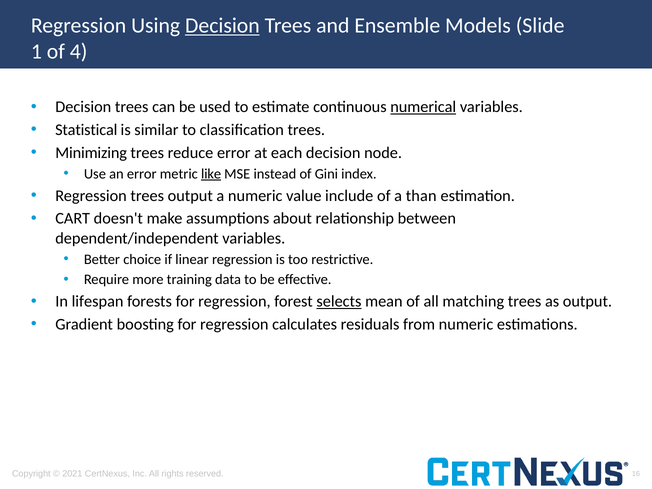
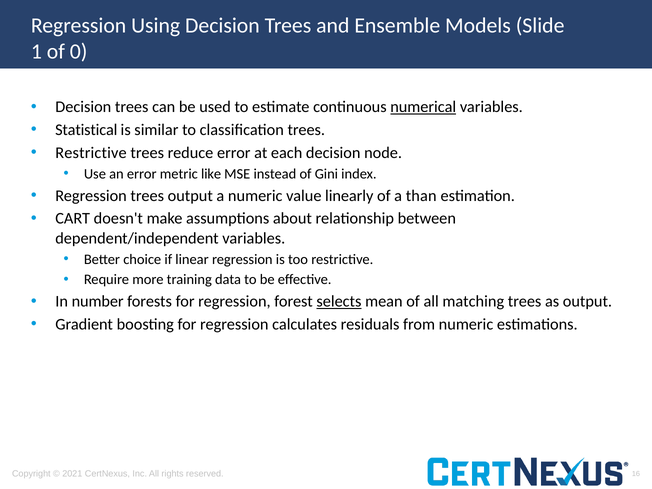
Decision underline: present -> none (222, 26)
4: 4 -> 0 (79, 52)
Minimizing: Minimizing -> Restrictive (91, 153)
like underline: present -> none (211, 174)
include: include -> linearly (349, 196)
lifespan: lifespan -> number (98, 302)
